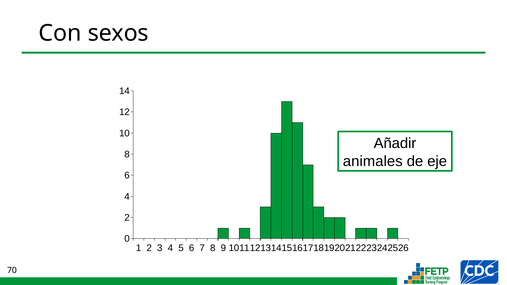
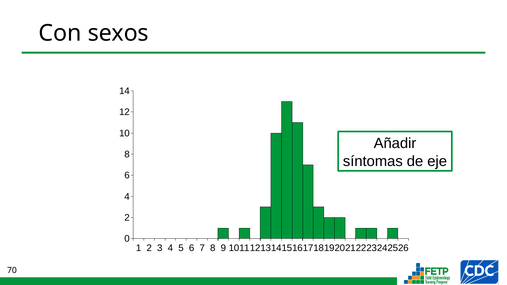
animales: animales -> síntomas (373, 161)
